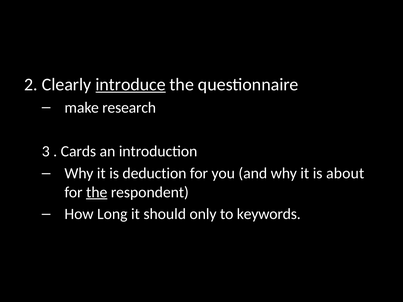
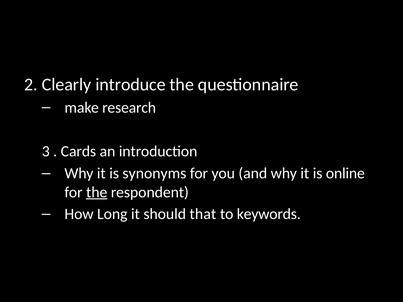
introduce underline: present -> none (131, 85)
deduction: deduction -> synonyms (154, 174)
about: about -> online (345, 174)
only: only -> that (203, 214)
